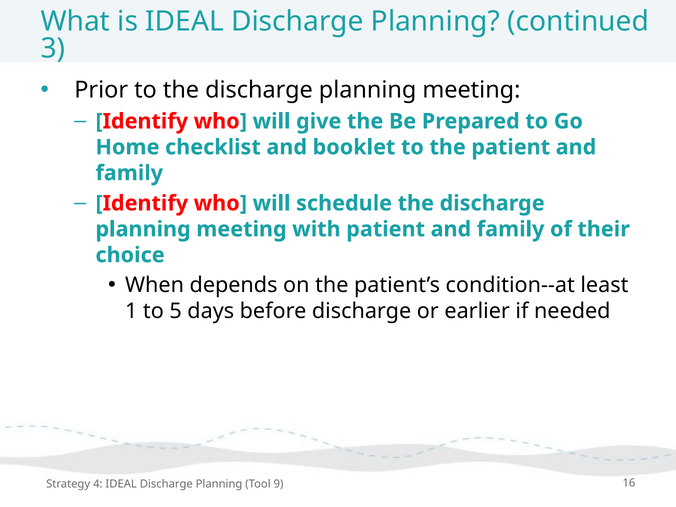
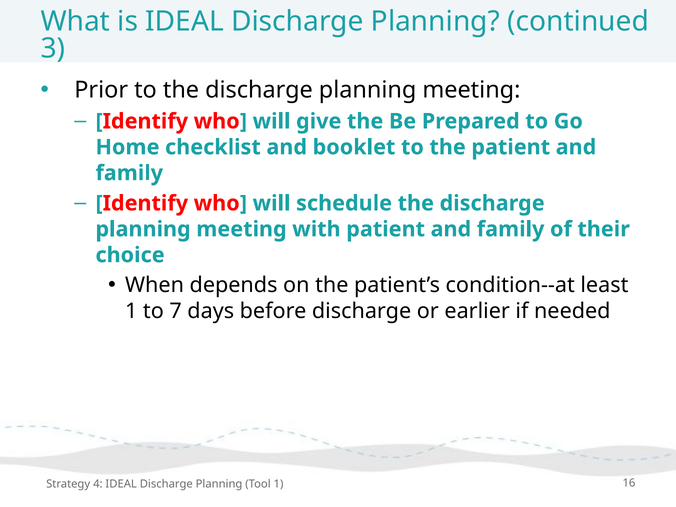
5: 5 -> 7 (176, 311)
Tool 9: 9 -> 1 (278, 484)
